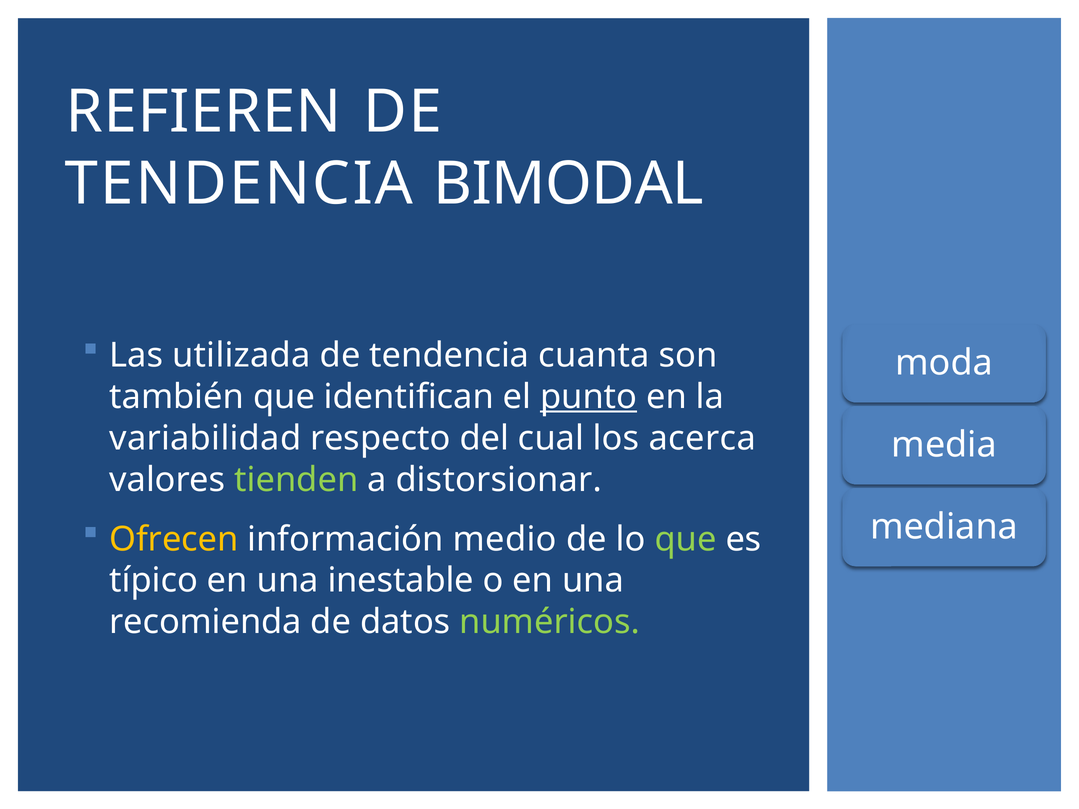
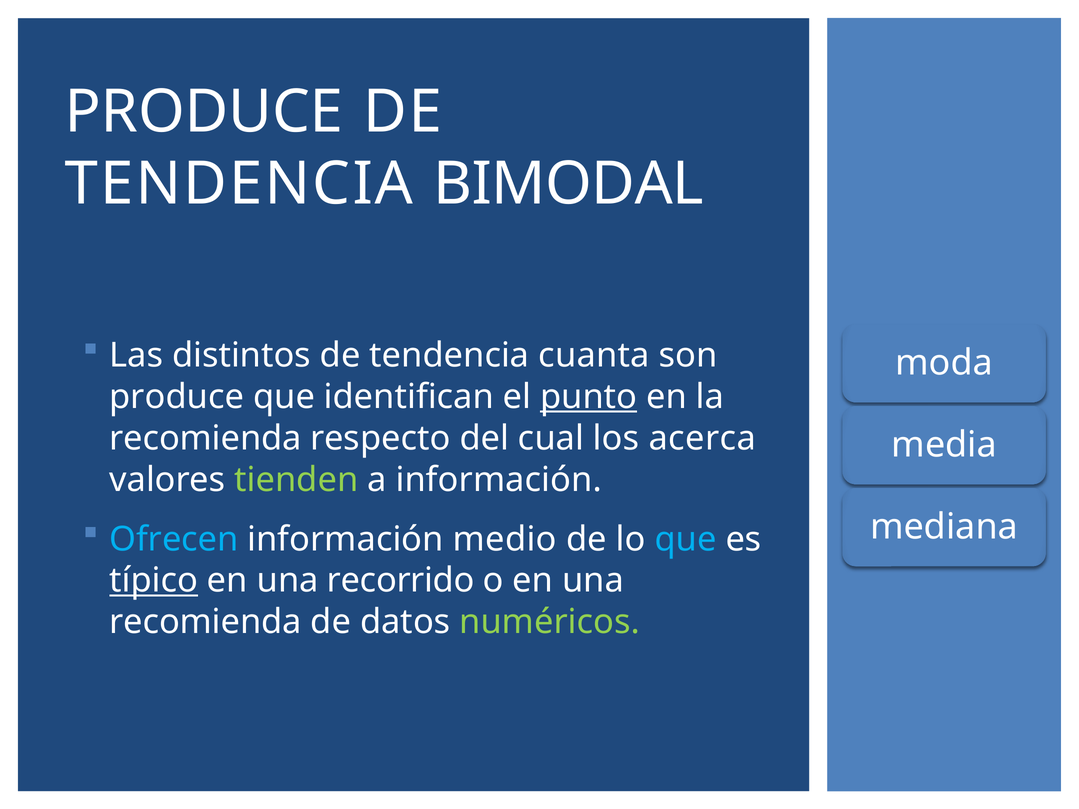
REFIEREN: REFIEREN -> PRODUCE (204, 112)
utilizada: utilizada -> distintos (242, 356)
también: también -> produce (177, 397)
variabilidad: variabilidad -> recomienda (205, 438)
a distorsionar: distorsionar -> información (499, 480)
Ofrecen colour: yellow -> light blue (174, 539)
que colour: light green -> light blue (686, 539)
típico underline: none -> present (154, 581)
inestable: inestable -> recorrido (401, 581)
